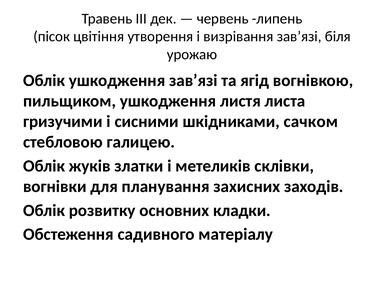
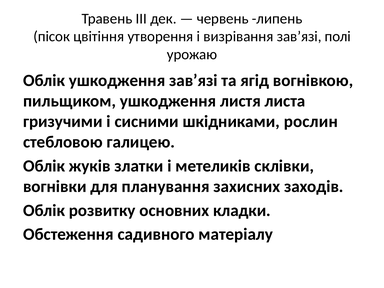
біля: біля -> полі (338, 37)
сачком: сачком -> рослин (311, 122)
